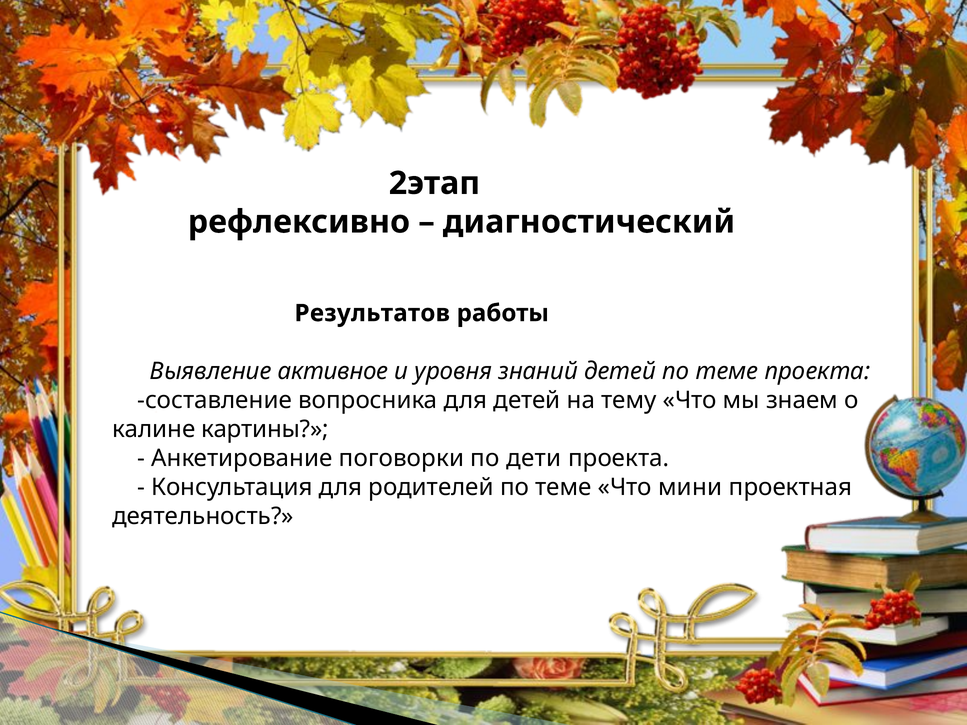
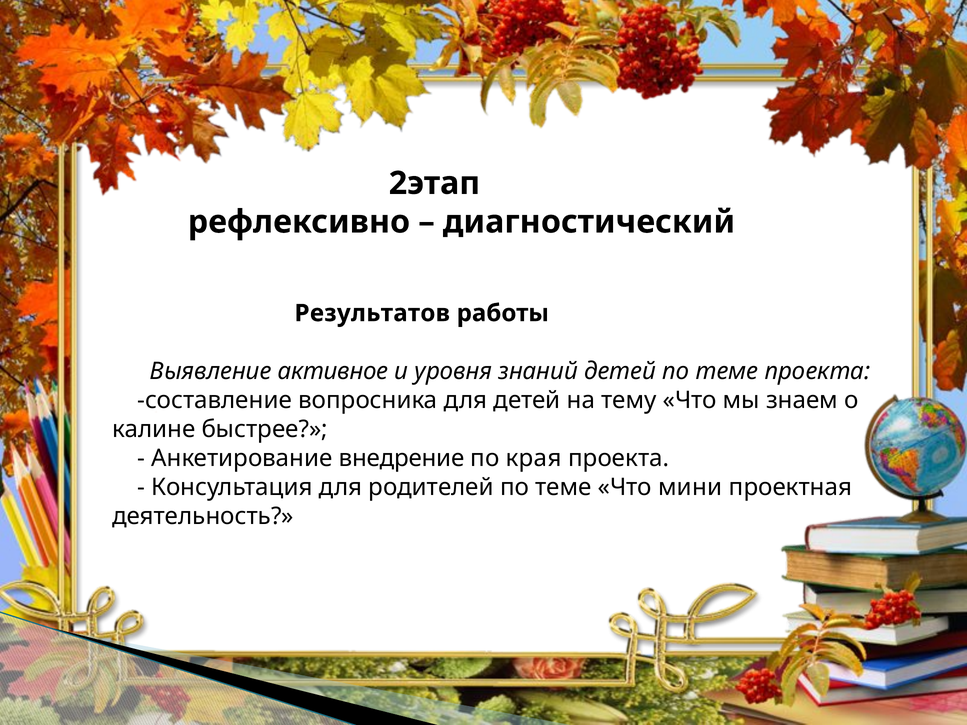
картины: картины -> быстрее (265, 429)
поговорки: поговорки -> внедрение (402, 458)
дети: дети -> края (534, 458)
